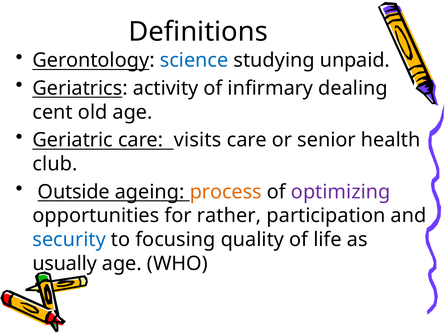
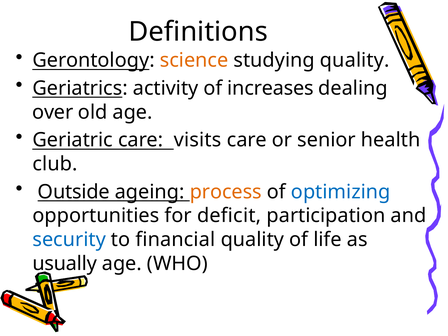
science colour: blue -> orange (194, 60)
studying unpaid: unpaid -> quality (355, 60)
infirmary: infirmary -> increases (270, 88)
cent: cent -> over (53, 112)
optimizing colour: purple -> blue (341, 192)
rather: rather -> deficit (229, 216)
focusing: focusing -> financial (175, 240)
